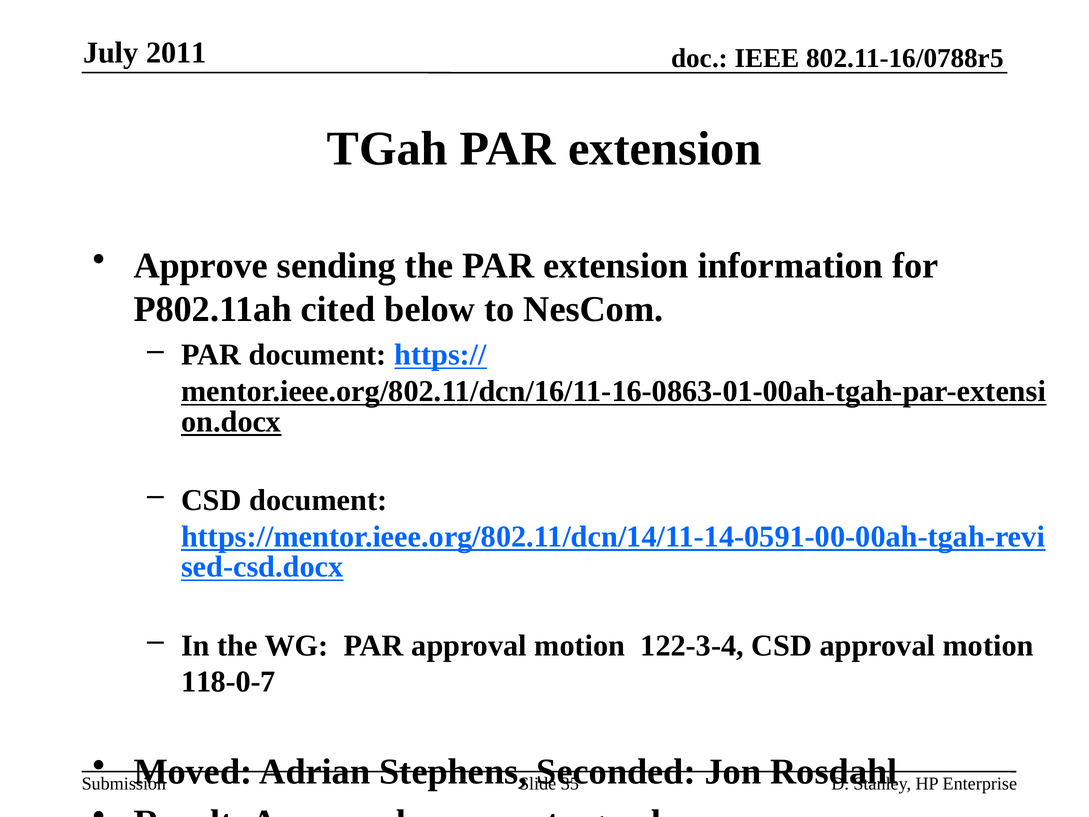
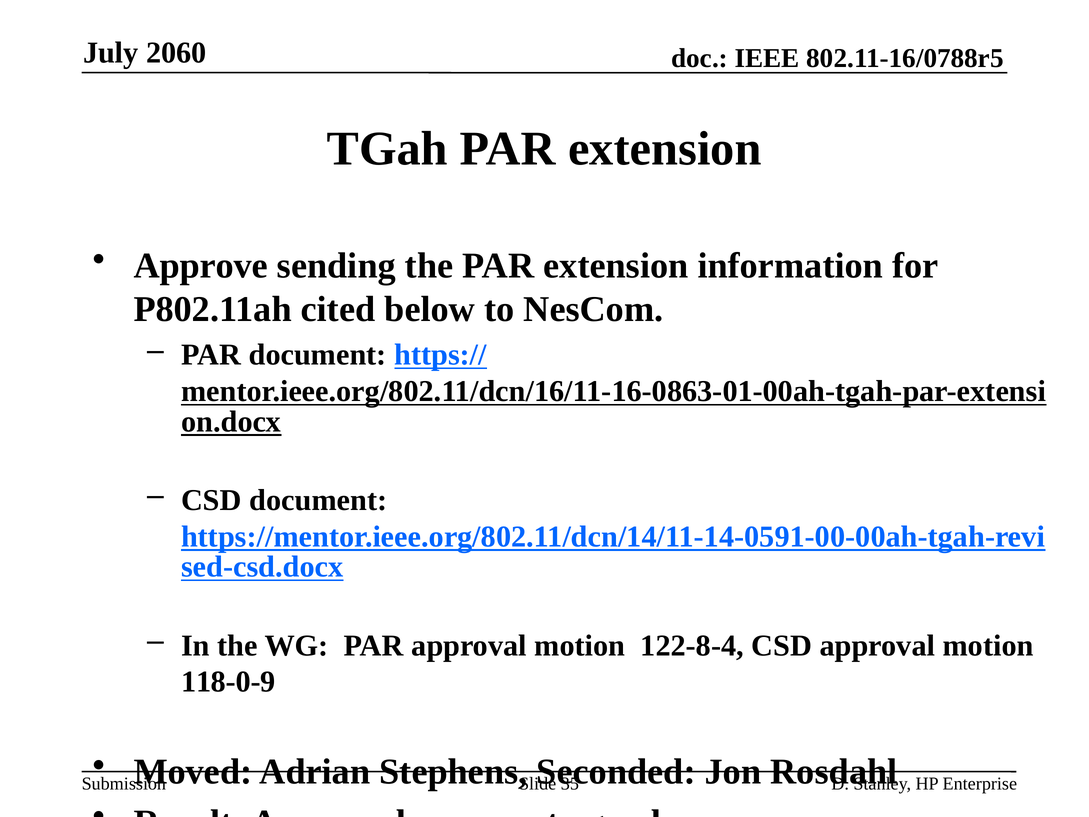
2011: 2011 -> 2060 (176, 53)
122-3-4: 122-3-4 -> 122-8-4 (692, 645)
118-0-7: 118-0-7 -> 118-0-9 (228, 682)
